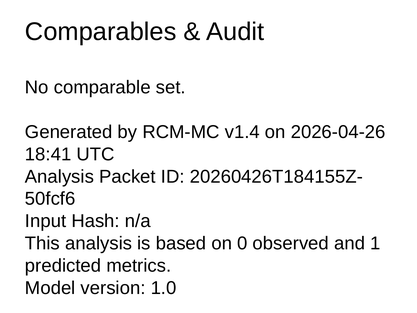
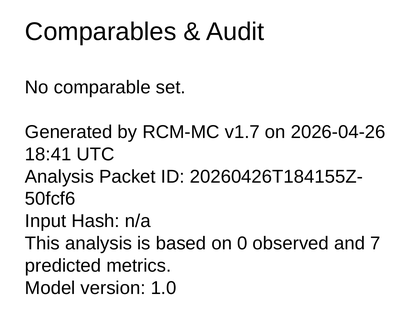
v1.4: v1.4 -> v1.7 (242, 132)
1: 1 -> 7 (375, 243)
